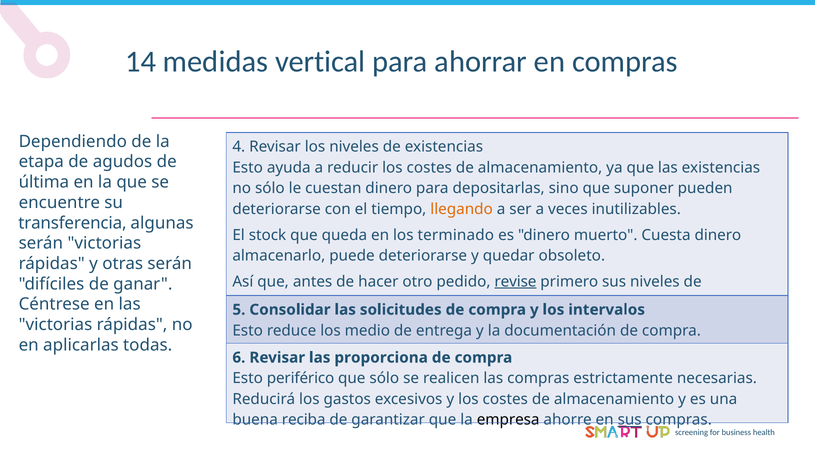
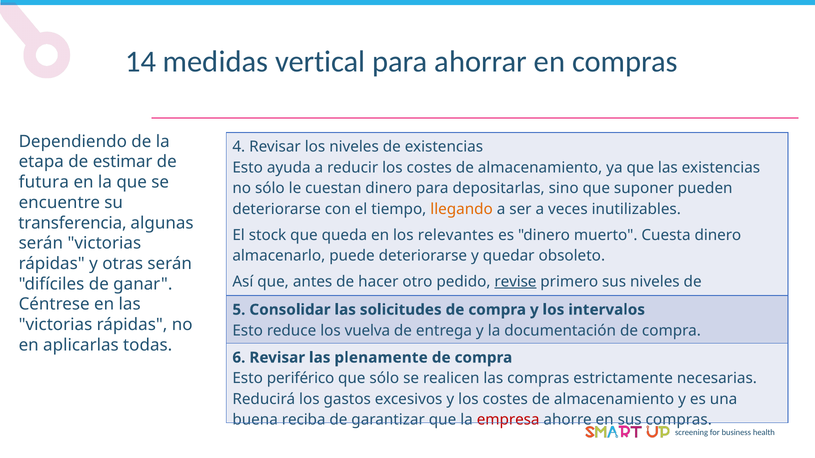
agudos: agudos -> estimar (123, 162)
última: última -> futura (44, 182)
terminado: terminado -> relevantes (456, 235)
medio: medio -> vuelva (367, 331)
proporciona: proporciona -> plenamente (381, 358)
empresa colour: black -> red (508, 420)
sus underline: present -> none (630, 420)
